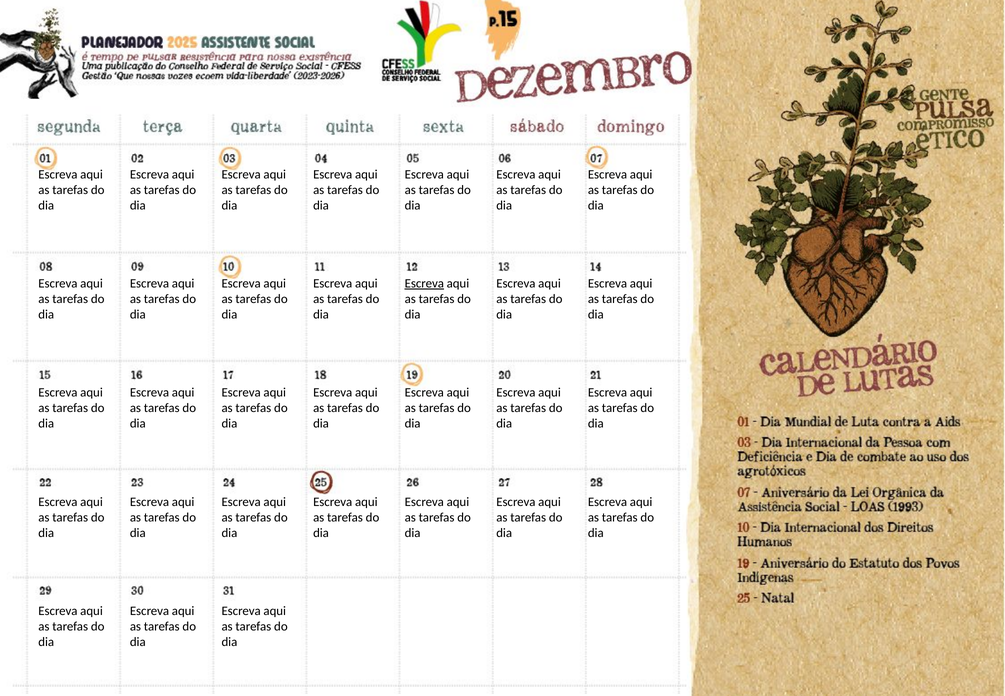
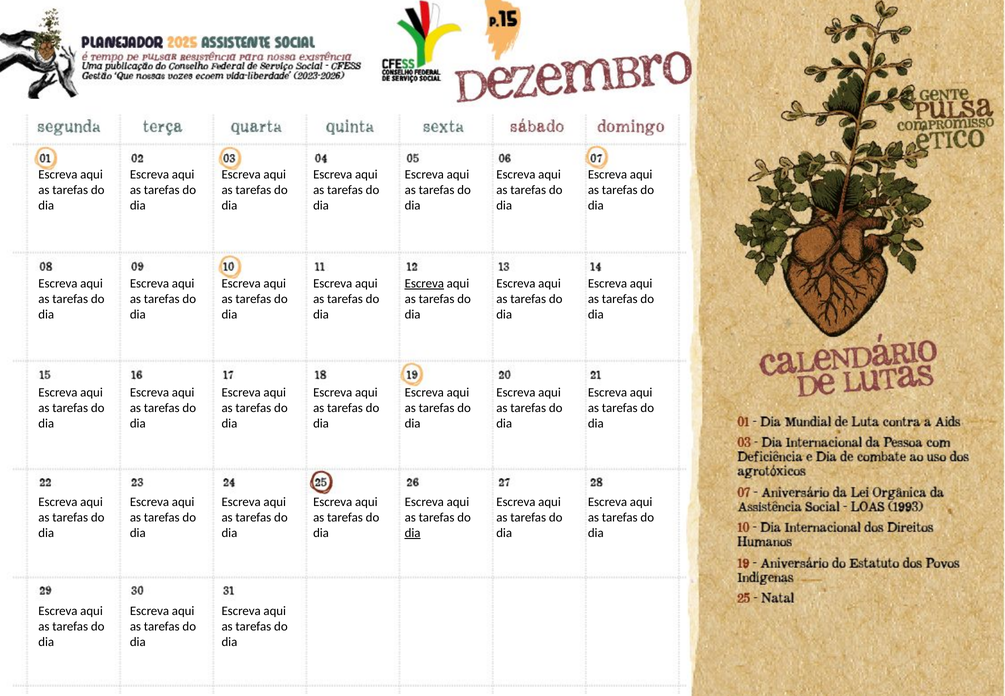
dia underline: none -> present (413, 533)
